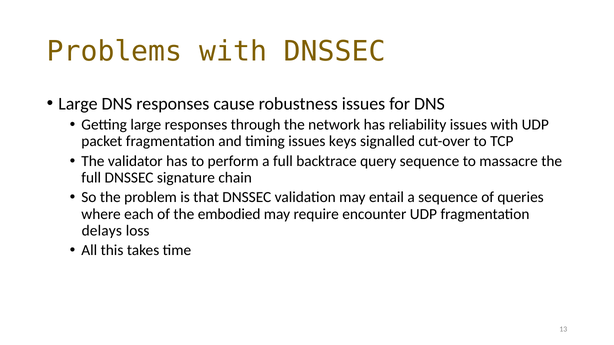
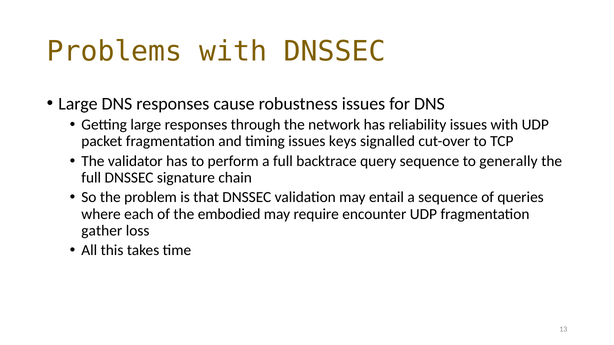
massacre: massacre -> generally (508, 161)
delays: delays -> gather (102, 231)
